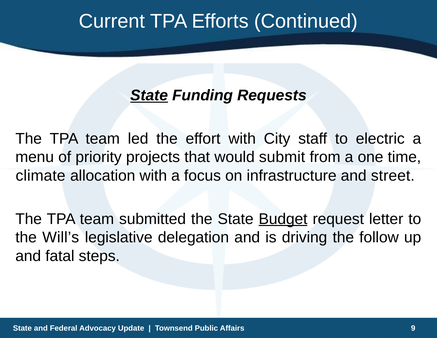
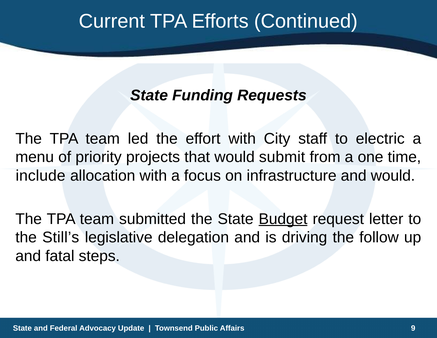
State underline: present -> none (149, 95)
climate: climate -> include (41, 176)
and street: street -> would (393, 176)
Will’s: Will’s -> Still’s (61, 237)
